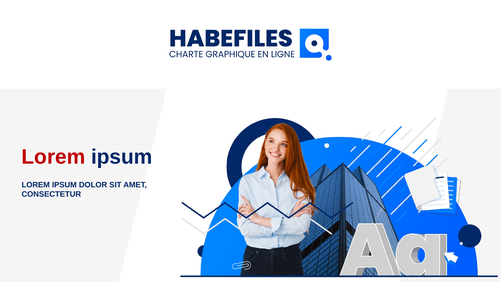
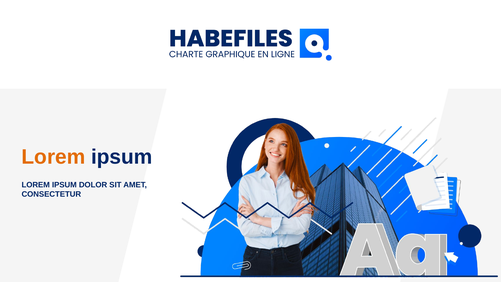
Lorem colour: red -> orange (53, 157)
